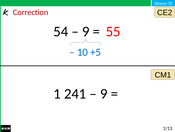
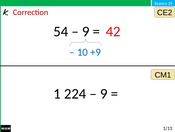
55: 55 -> 42 (113, 31)
+5: +5 -> +9 (96, 52)
241: 241 -> 224 (75, 93)
